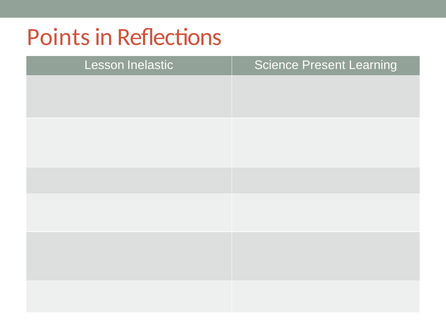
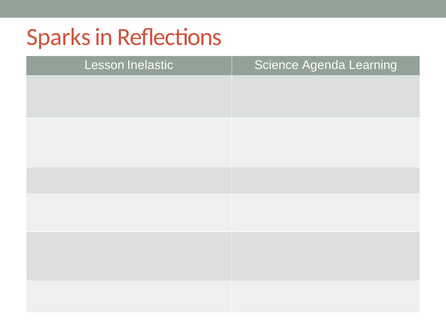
Points: Points -> Sparks (59, 37)
Present: Present -> Agenda (324, 65)
